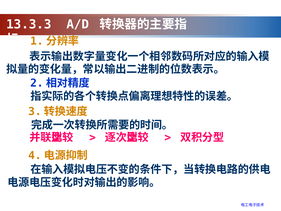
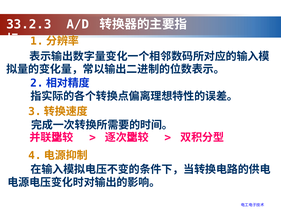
13.3.3: 13.3.3 -> 33.2.3 (29, 24)
